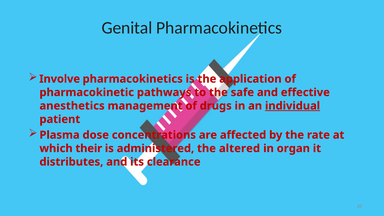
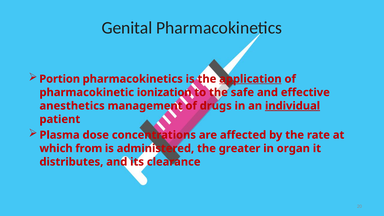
Involve: Involve -> Portion (60, 79)
application underline: none -> present (250, 79)
pathways: pathways -> ionization (164, 92)
their: their -> from (89, 148)
altered: altered -> greater (240, 148)
